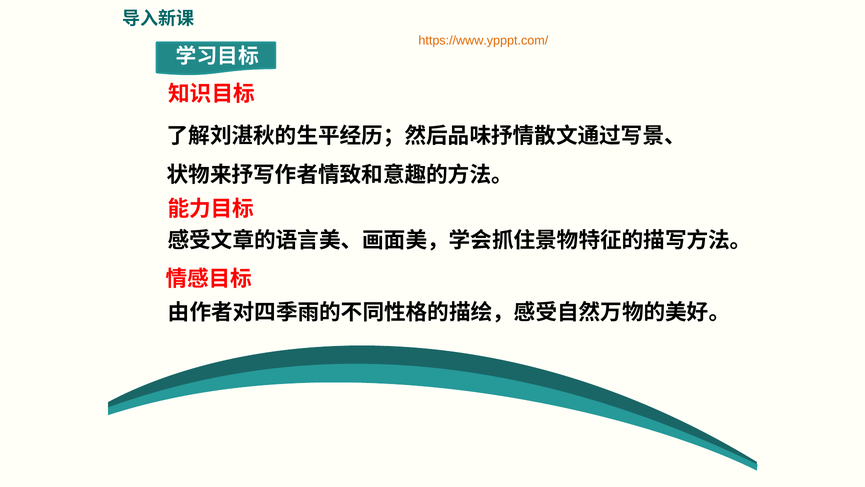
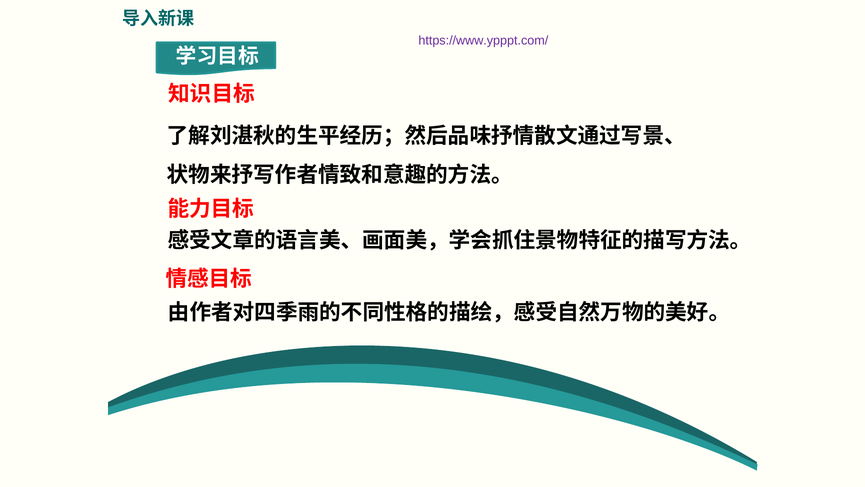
https://www.ypppt.com/ colour: orange -> purple (483, 40)
